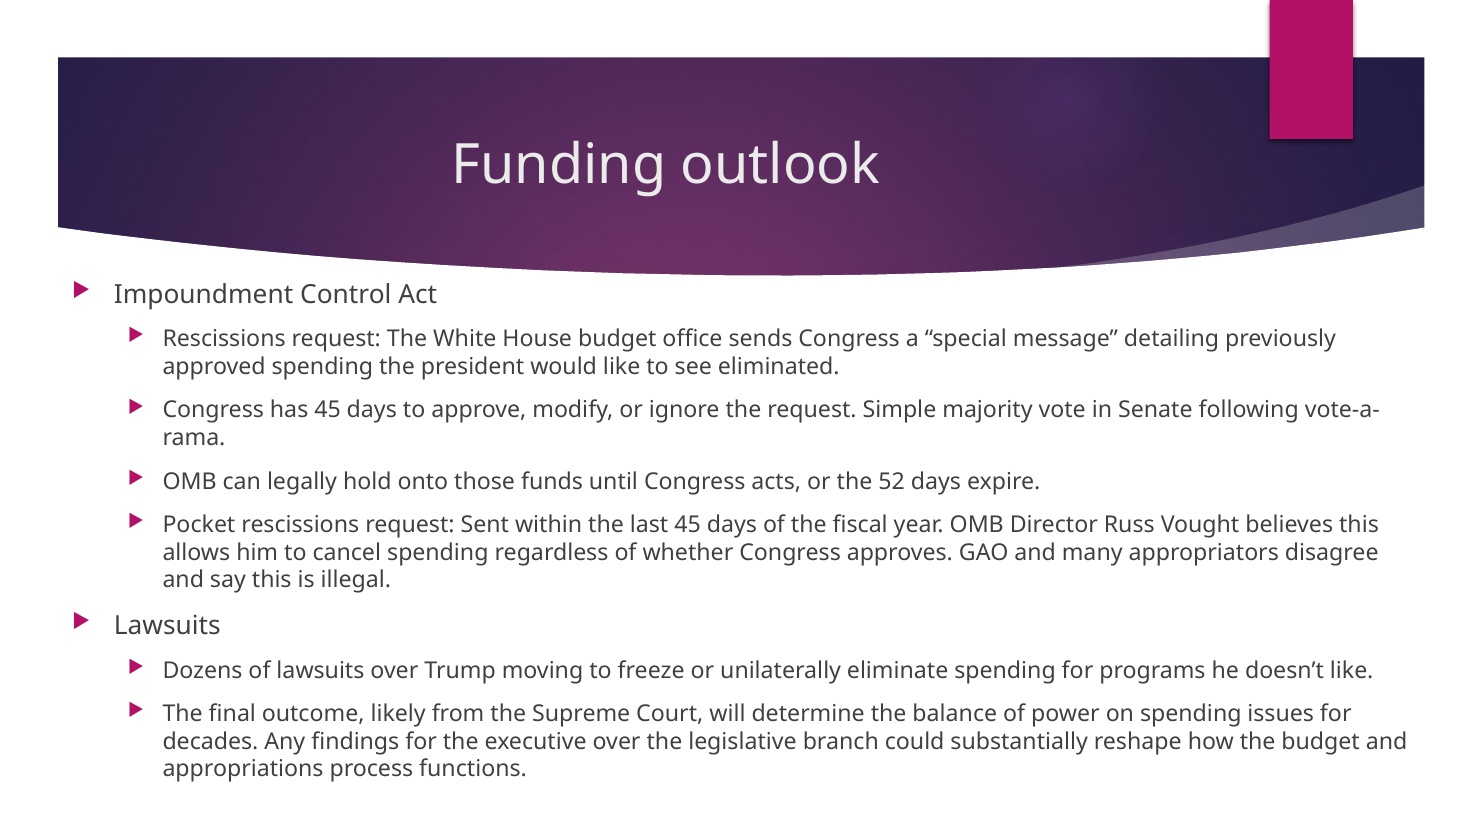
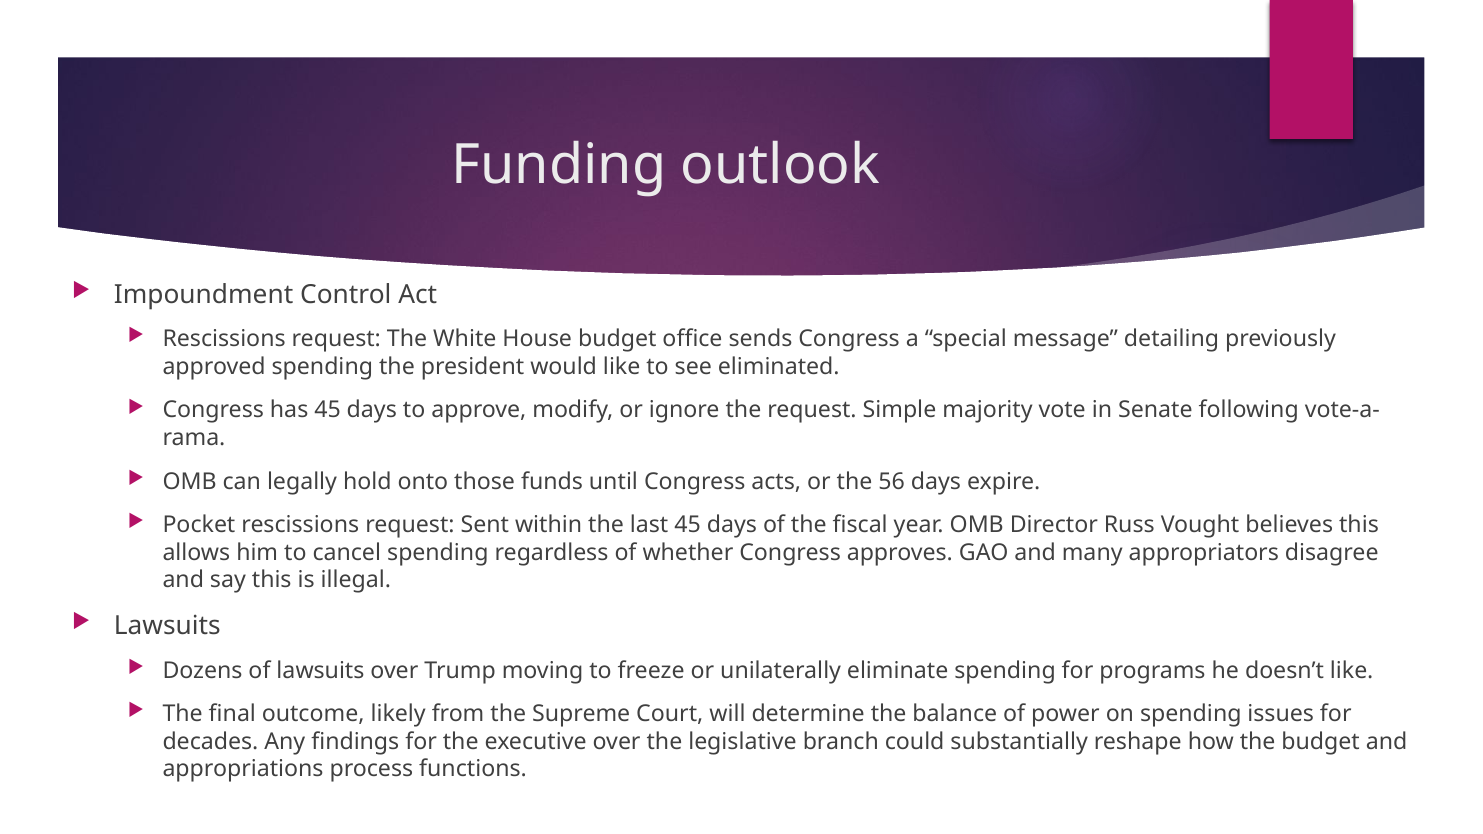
52: 52 -> 56 (892, 481)
